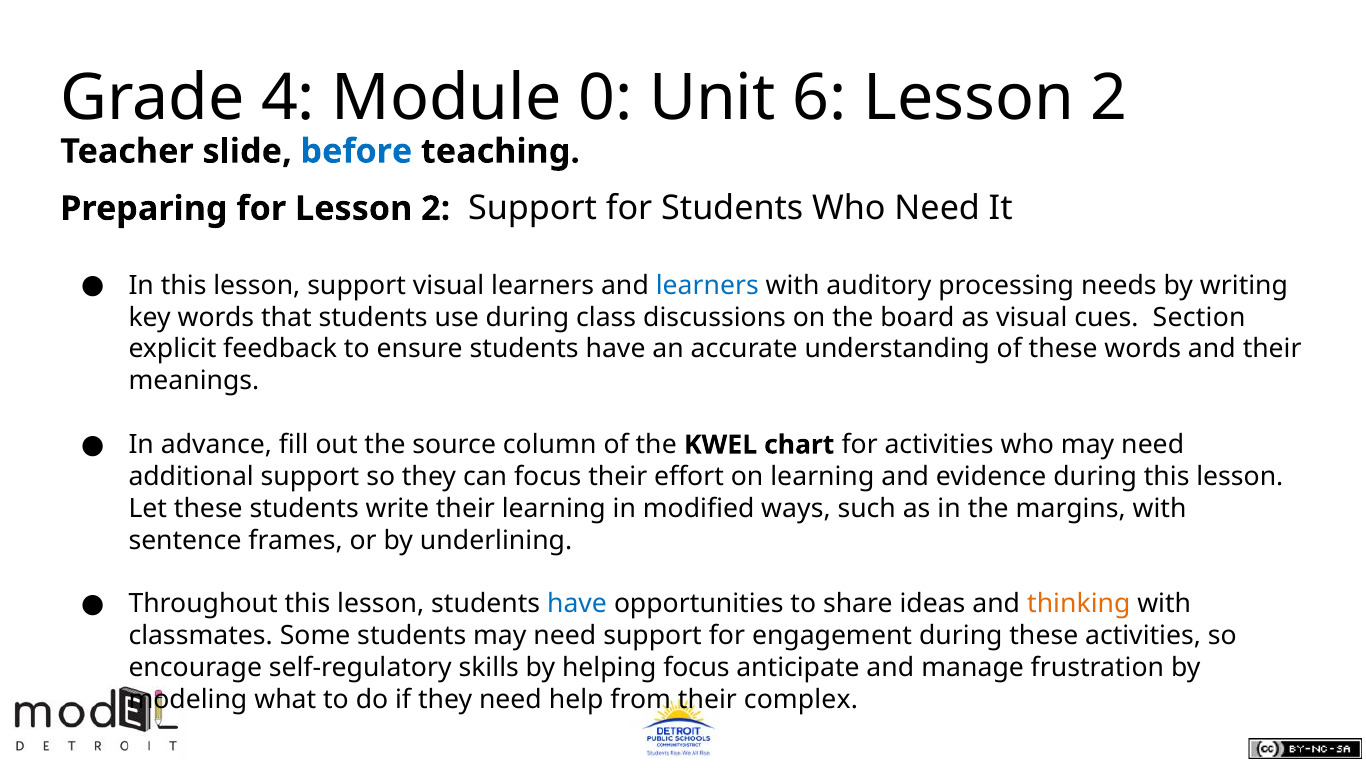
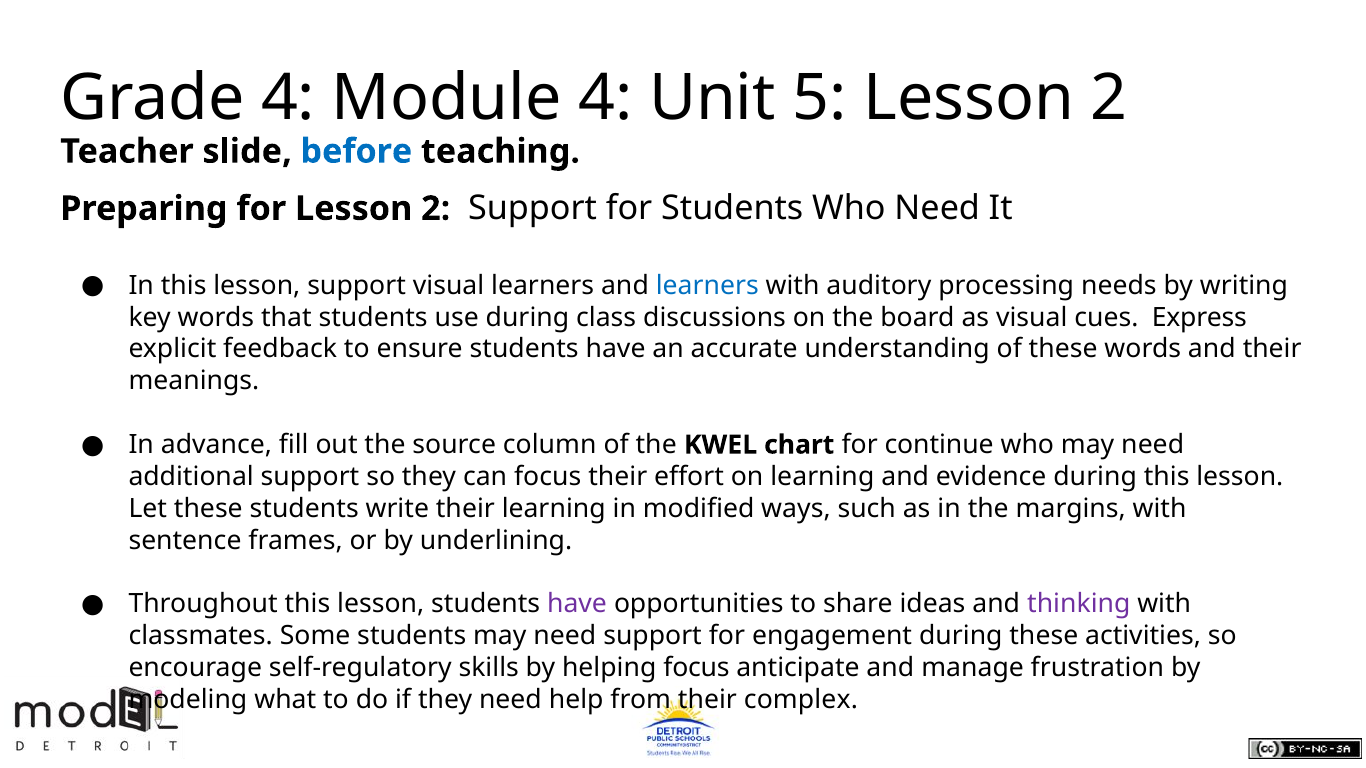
Module 0: 0 -> 4 (605, 98)
6: 6 -> 5 (820, 98)
Section: Section -> Express (1199, 317)
for activities: activities -> continue (939, 445)
have colour: blue -> purple (577, 604)
thinking colour: orange -> purple (1079, 604)
